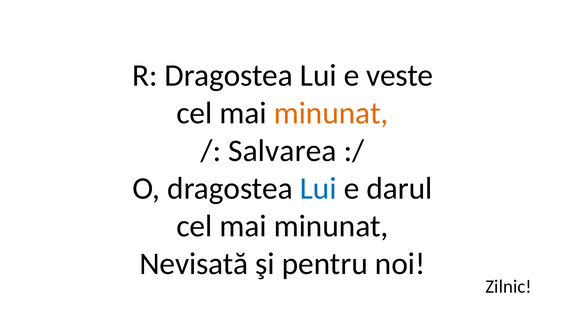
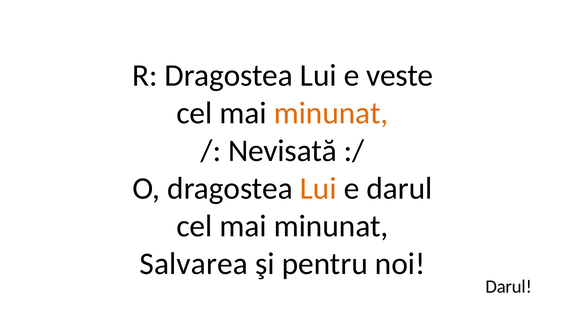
Salvarea: Salvarea -> Nevisată (283, 151)
Lui colour: blue -> orange (318, 188)
Nevisată: Nevisată -> Salvarea (194, 264)
Zilnic: Zilnic -> Darul (509, 287)
